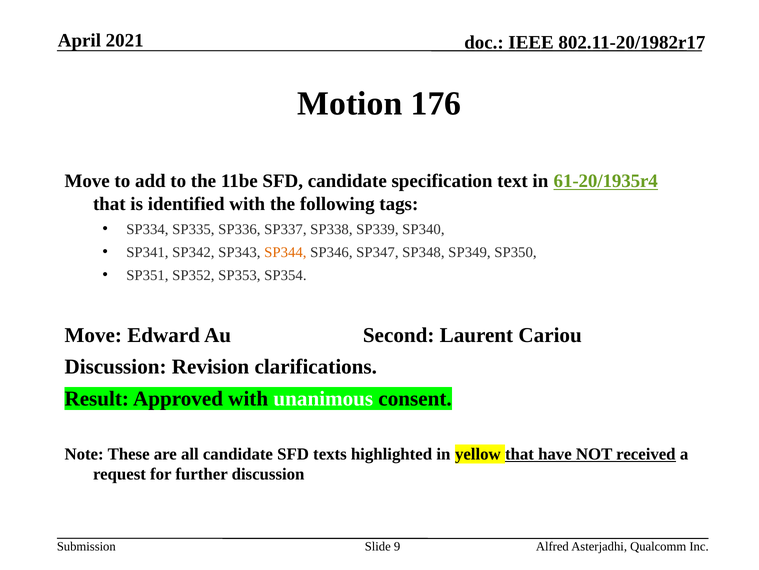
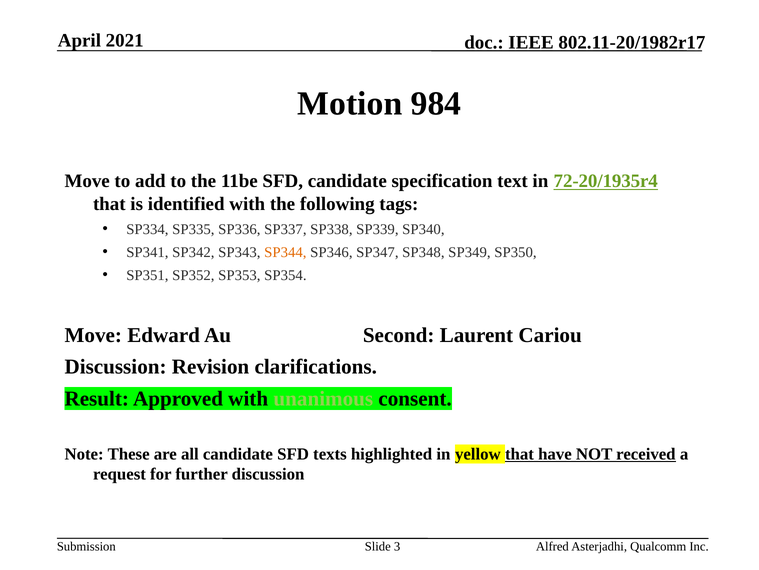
176: 176 -> 984 (436, 103)
61-20/1935r4: 61-20/1935r4 -> 72-20/1935r4 (606, 181)
unanimous colour: white -> light green (323, 398)
9: 9 -> 3 (397, 546)
